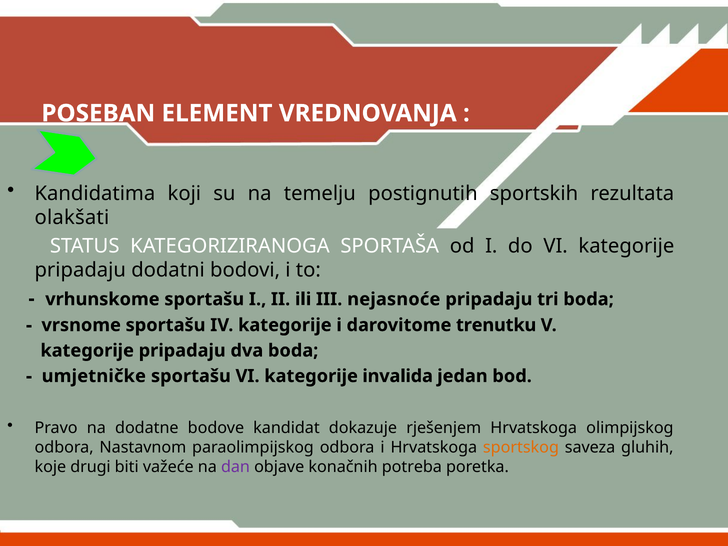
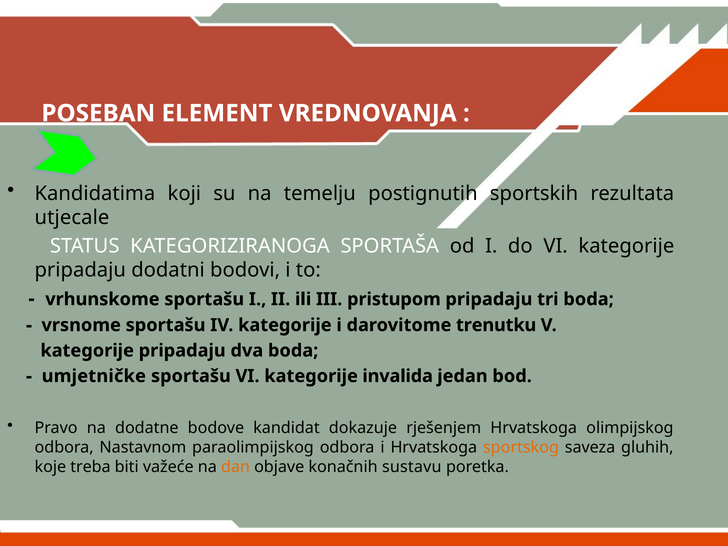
olakšati: olakšati -> utjecale (72, 218)
nejasnoće: nejasnoće -> pristupom (394, 299)
drugi: drugi -> treba (90, 467)
dan colour: purple -> orange (236, 467)
potreba: potreba -> sustavu (412, 467)
